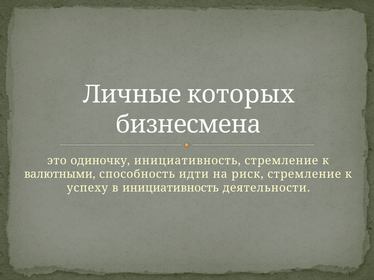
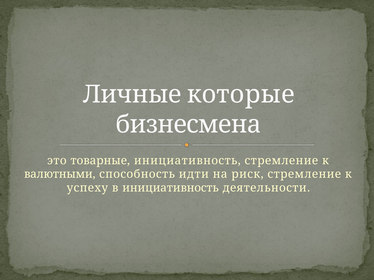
которых: которых -> которые (241, 95)
одиночку: одиночку -> товарные (100, 161)
